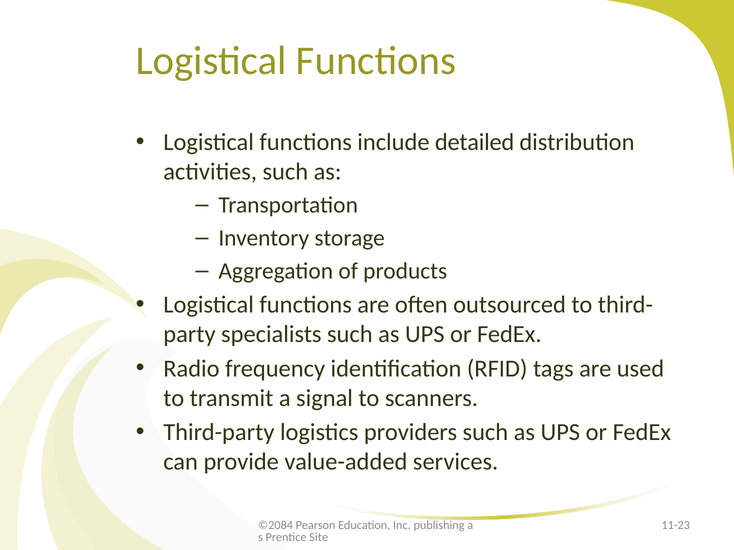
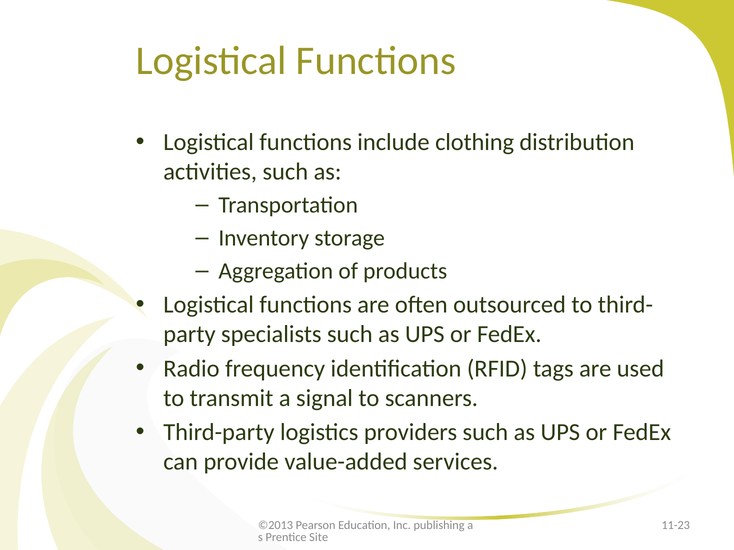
detailed: detailed -> clothing (475, 142)
©2084: ©2084 -> ©2013 (276, 526)
